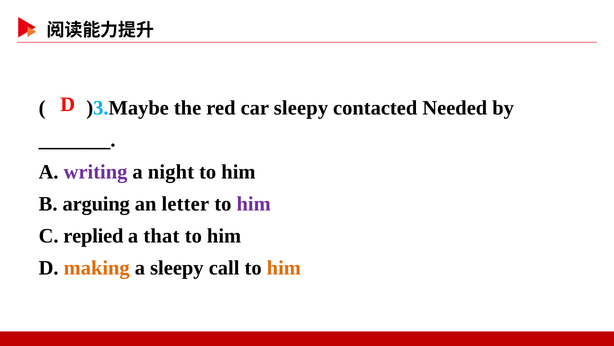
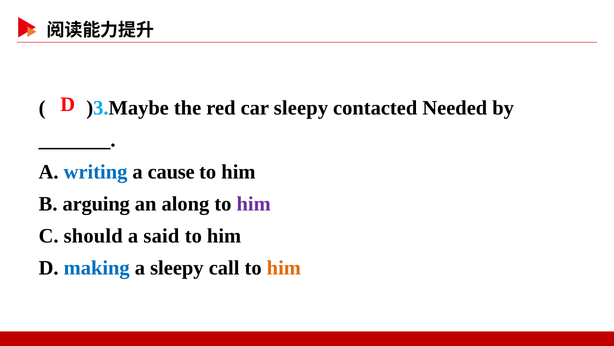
writing colour: purple -> blue (96, 172)
night: night -> cause (171, 172)
letter: letter -> along (185, 204)
replied: replied -> should (93, 236)
that: that -> said (161, 236)
making colour: orange -> blue (97, 268)
